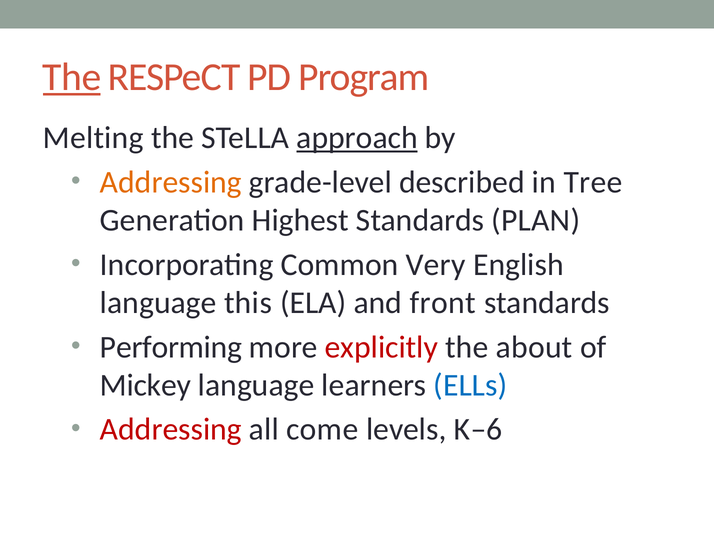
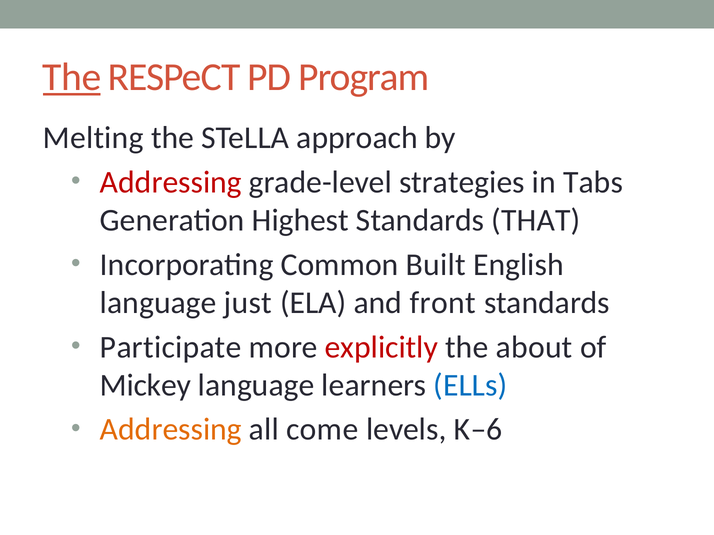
approach underline: present -> none (357, 138)
Addressing colour: orange -> red (171, 182)
described: described -> strategies (462, 182)
Tree: Tree -> Tabs (593, 182)
PLAN: PLAN -> THAT (536, 220)
Very: Very -> Built (436, 265)
this: this -> just (248, 303)
Performing: Performing -> Participate (171, 347)
Addressing colour: red -> orange (171, 430)
